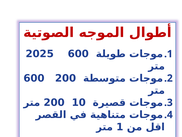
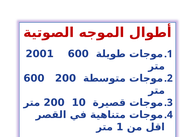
2025: 2025 -> 2001 (40, 54)
